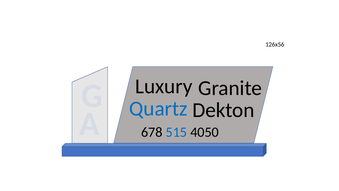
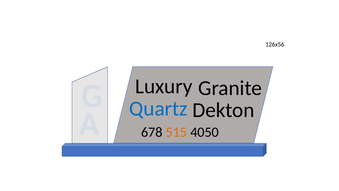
515 colour: blue -> orange (176, 132)
